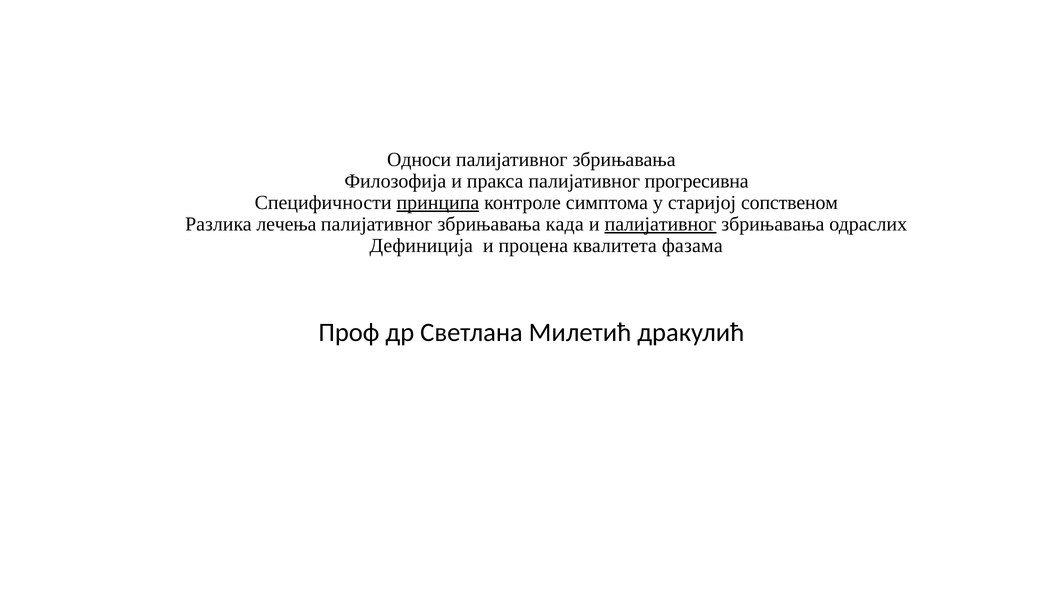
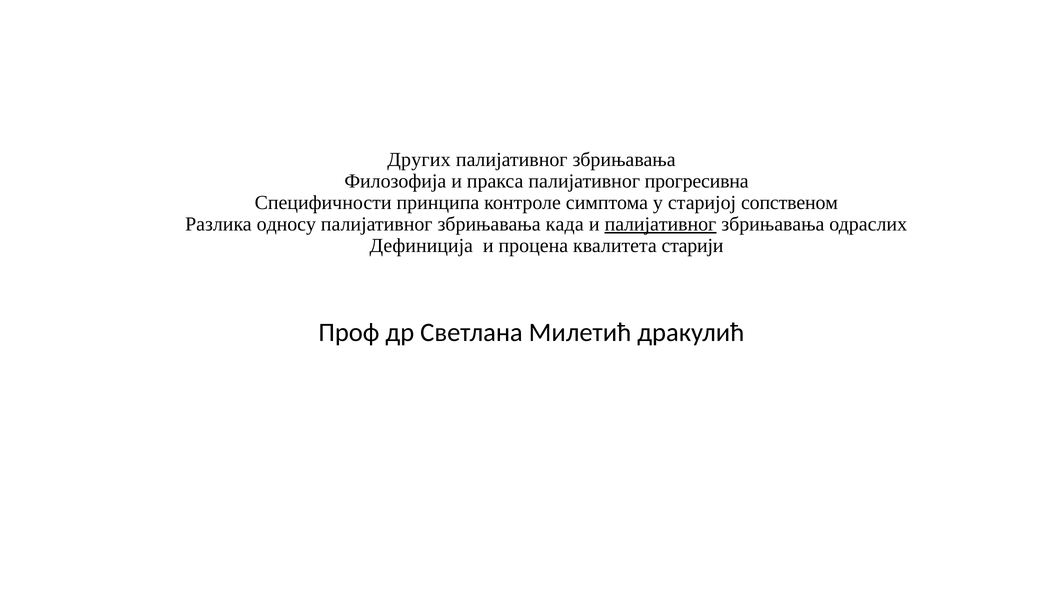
Односи: Односи -> Других (419, 160)
принципа underline: present -> none (438, 203)
лечења: лечења -> односу (286, 224)
фазама: фазама -> старији (693, 246)
